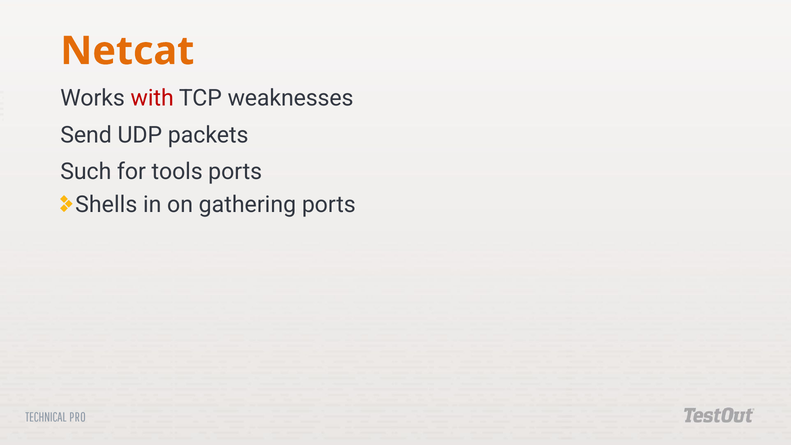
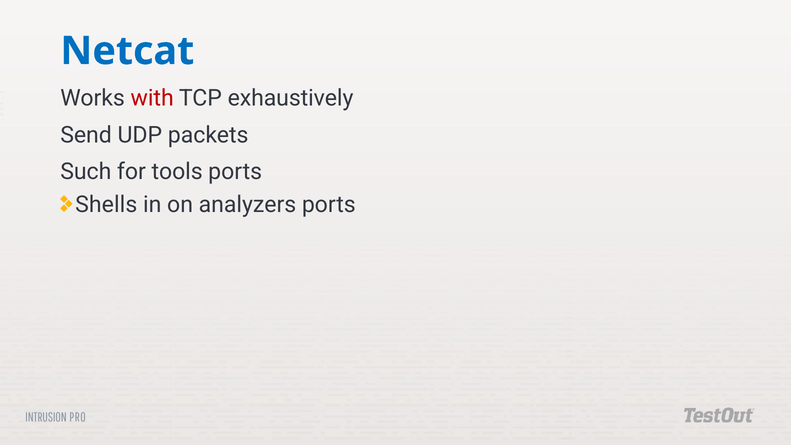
Netcat colour: orange -> blue (127, 51)
weaknesses: weaknesses -> exhaustively (291, 98)
gathering: gathering -> analyzers (247, 205)
TECHNICAL: TECHNICAL -> INTRUSION (46, 417)
